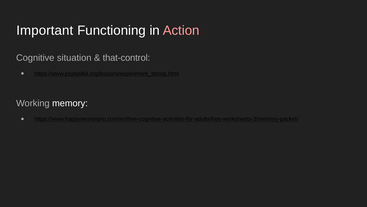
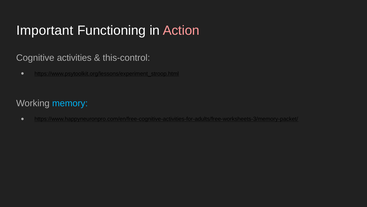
situation: situation -> activities (74, 58)
that-control: that-control -> this-control (126, 58)
memory colour: white -> light blue (70, 103)
